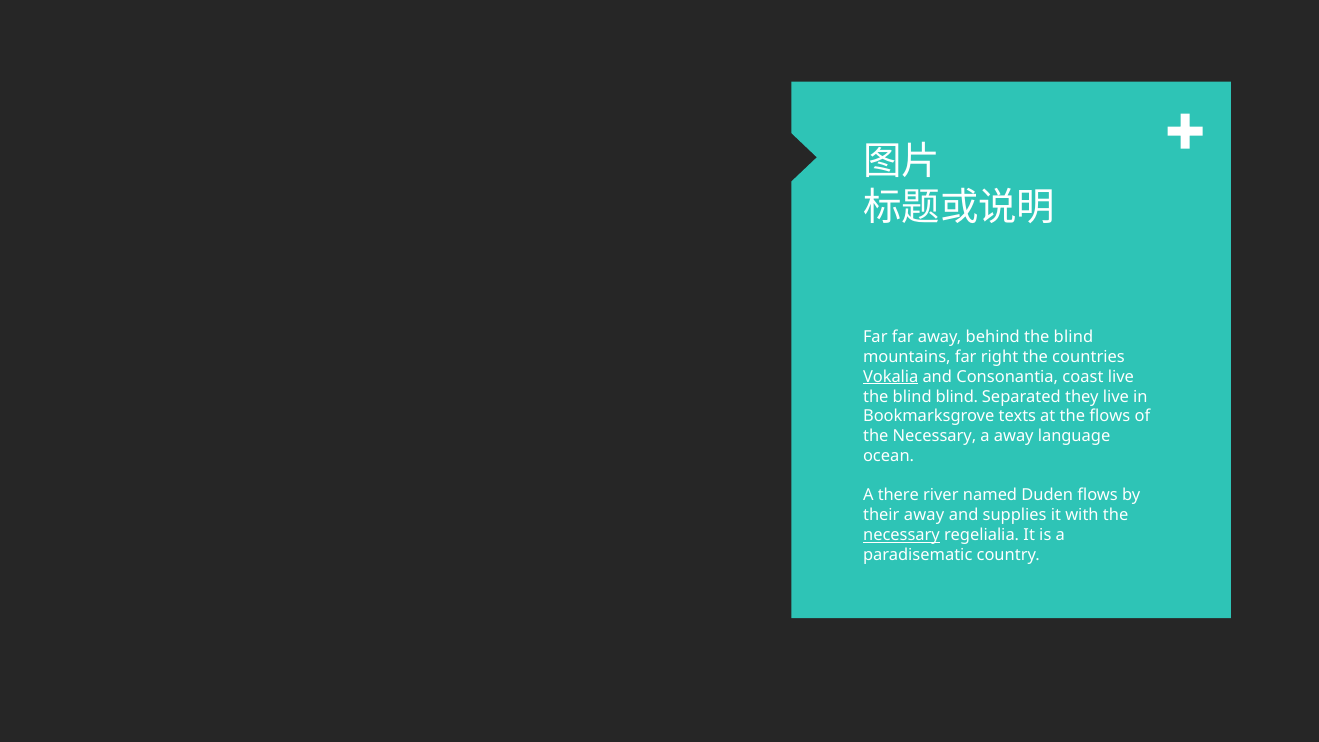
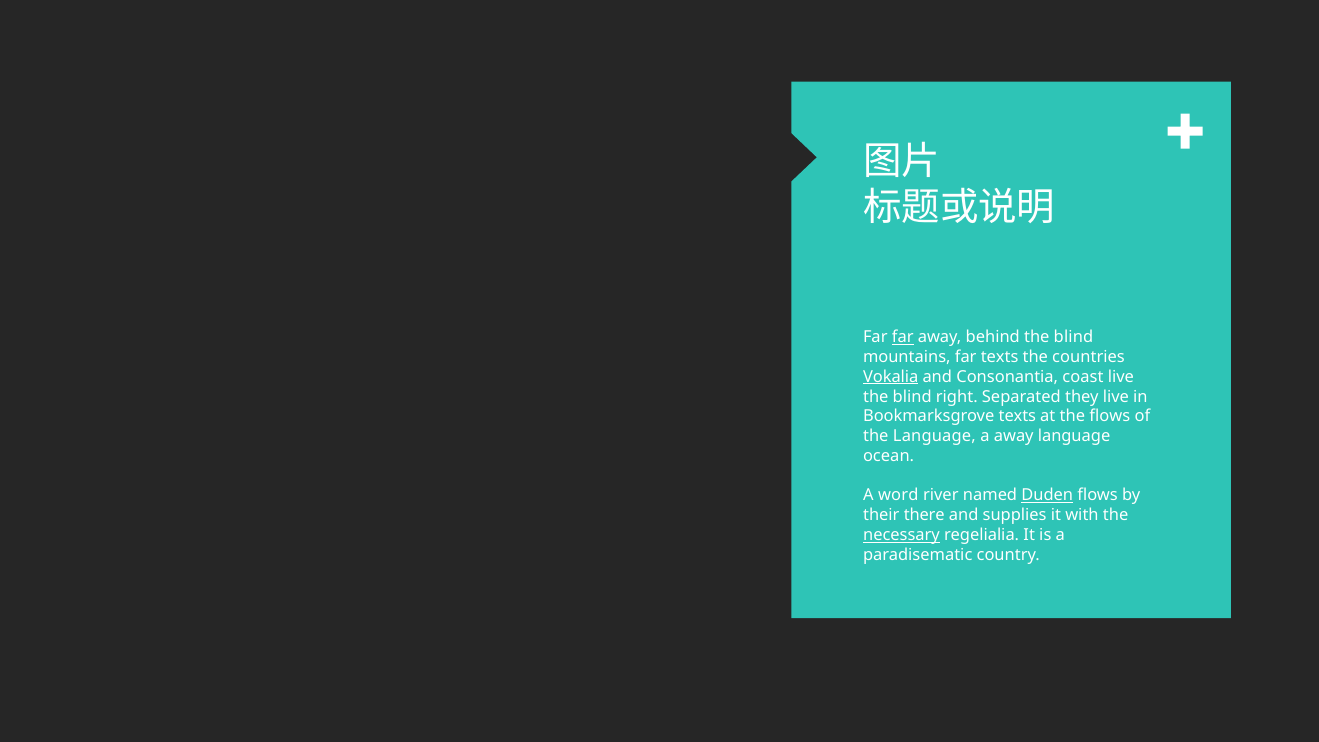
far underline: none -> present (903, 337)
far right: right -> texts (1000, 357)
blind blind: blind -> right (957, 397)
Necessary: Necessary -> Language (934, 436)
there: there -> word (898, 495)
Duden underline: none -> present (1047, 495)
their away: away -> there (924, 515)
